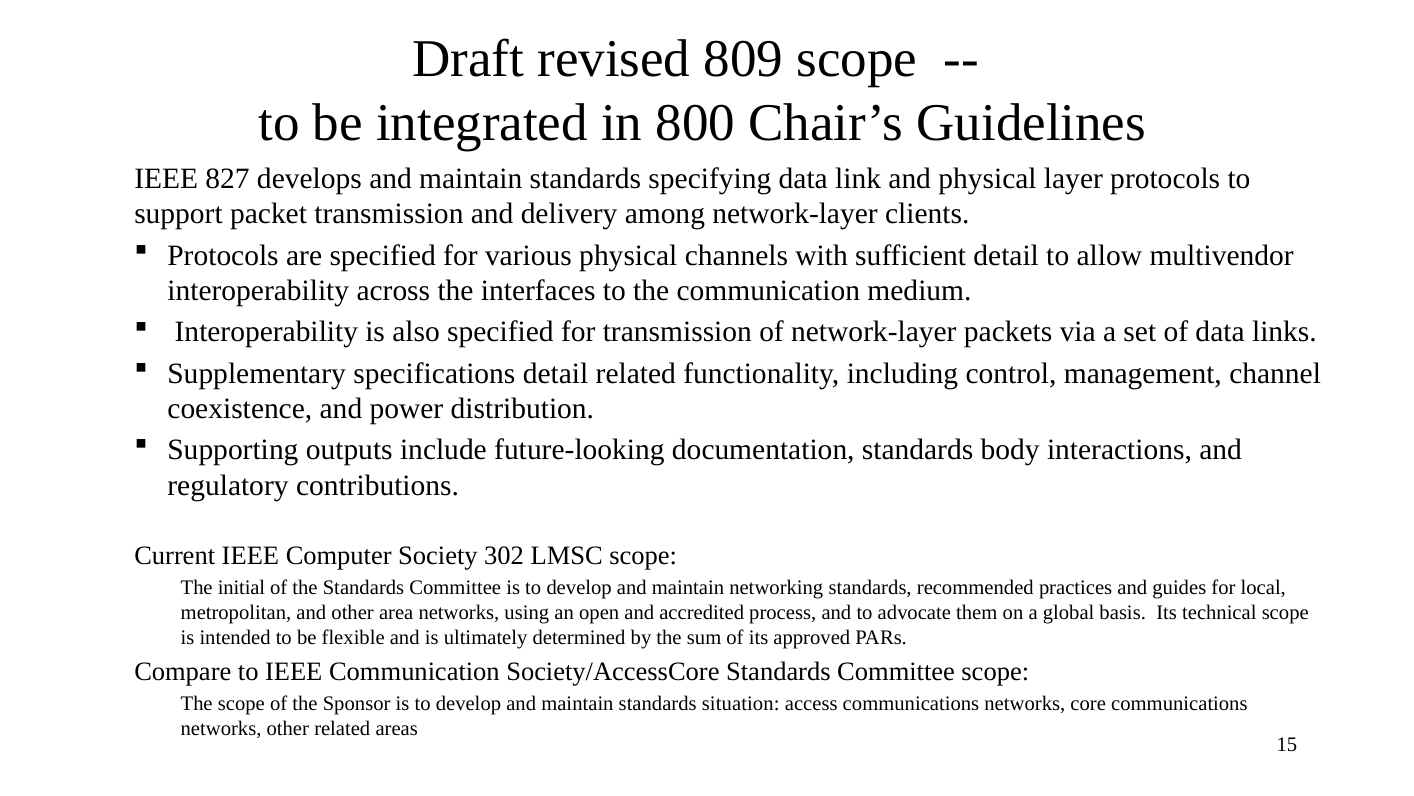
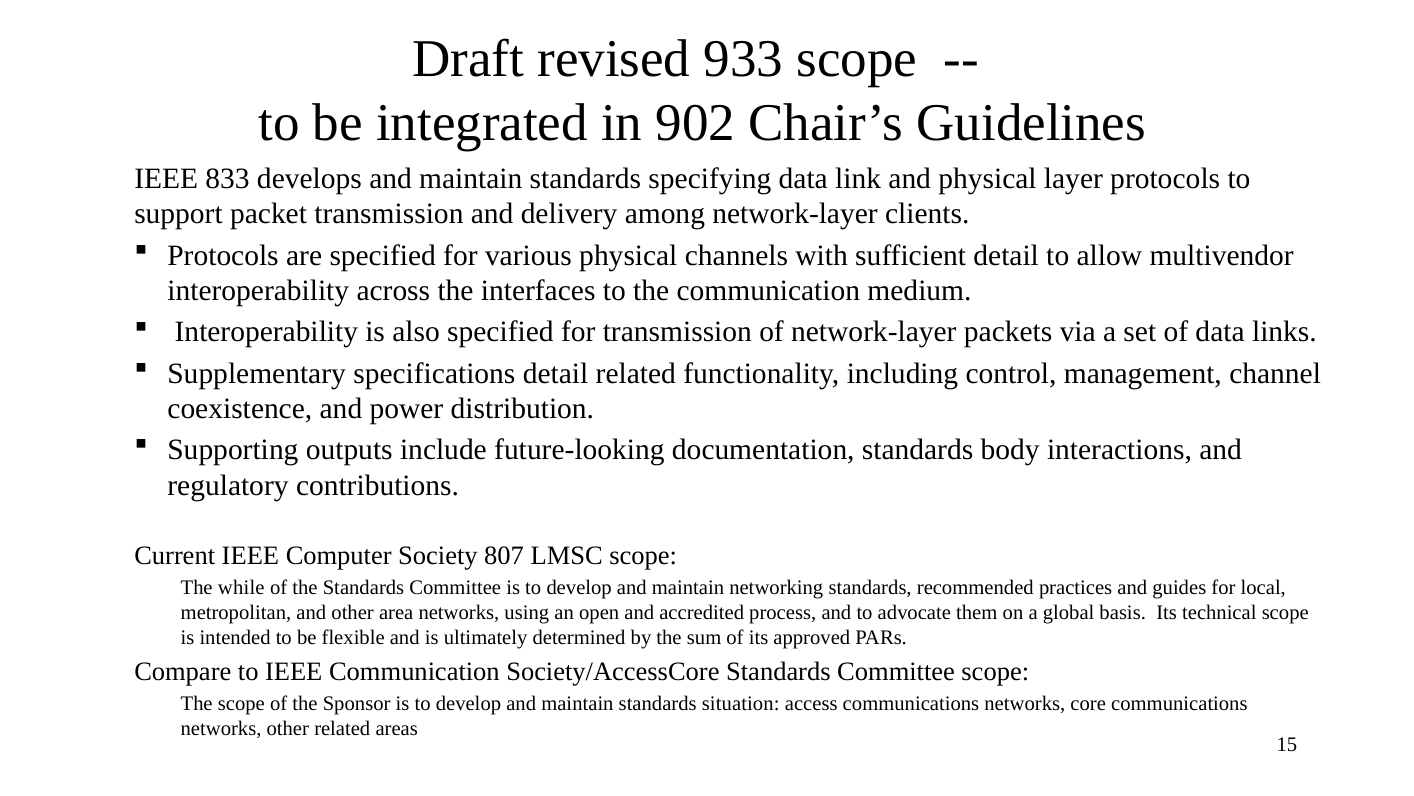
809: 809 -> 933 (743, 59)
800: 800 -> 902 (695, 123)
827: 827 -> 833 (228, 179)
302: 302 -> 807 (504, 556)
initial: initial -> while (241, 588)
